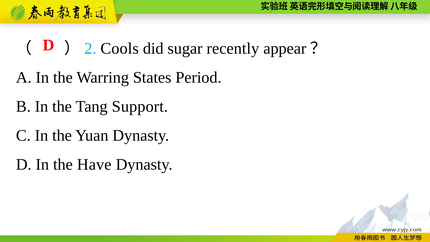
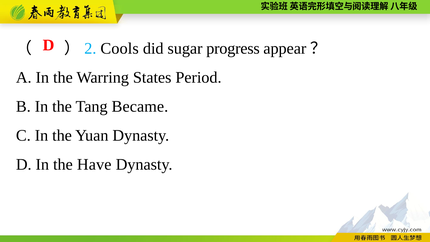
recently: recently -> progress (233, 48)
Support: Support -> Became (140, 106)
